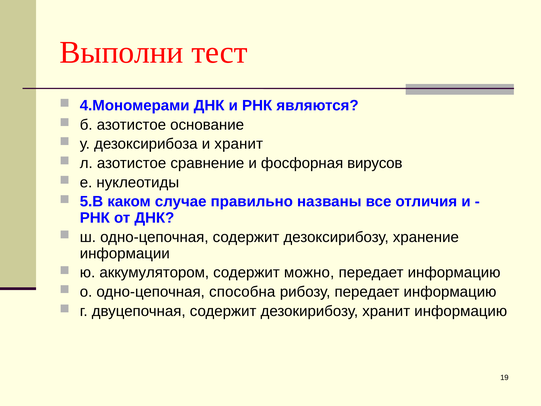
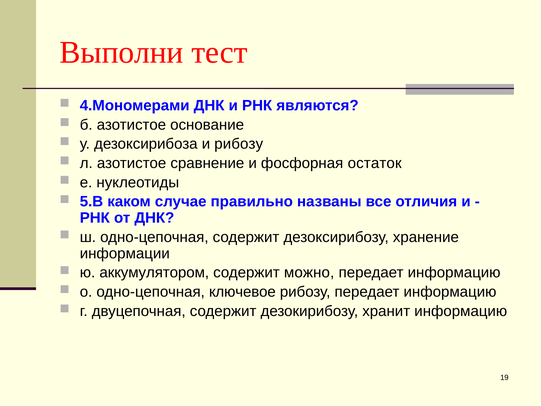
и хранит: хранит -> рибозу (239, 144)
вирусов: вирусов -> остаток (375, 163)
способна: способна -> ключевое (242, 292)
